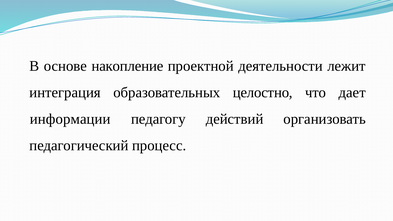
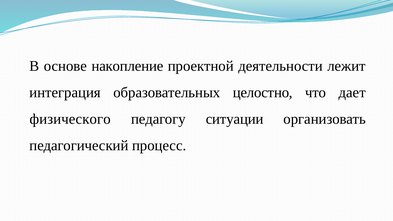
информации: информации -> физического (70, 119)
действий: действий -> ситуации (235, 119)
